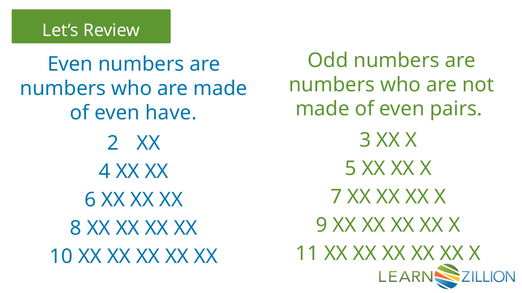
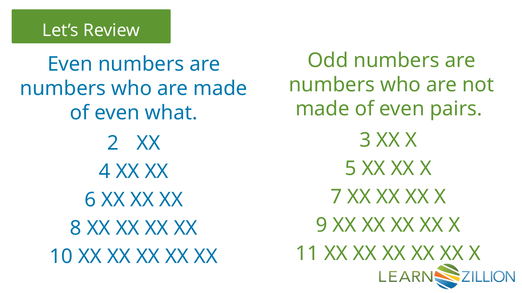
have: have -> what (171, 113)
